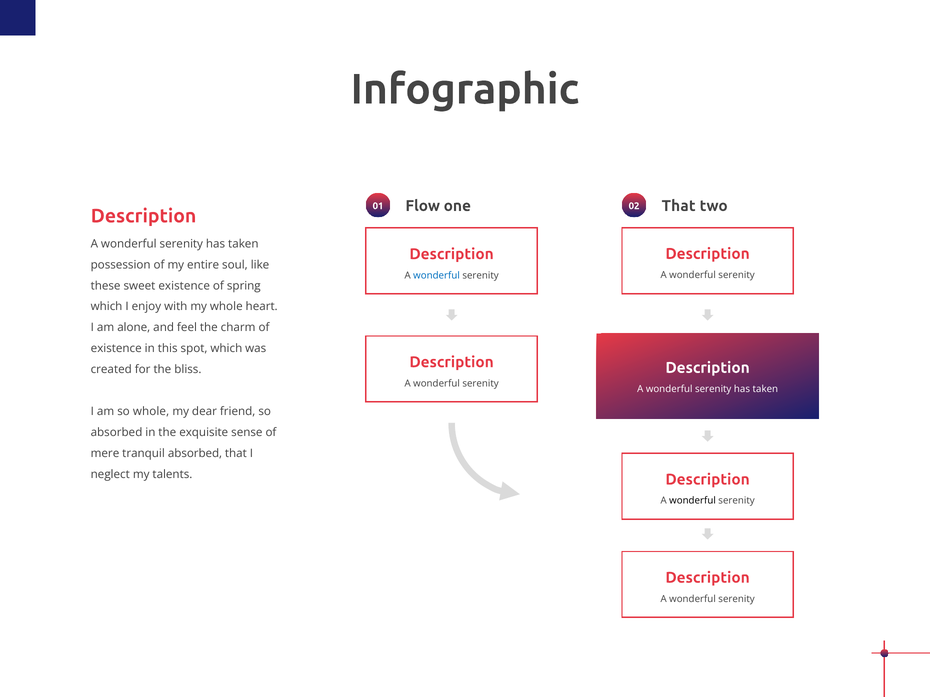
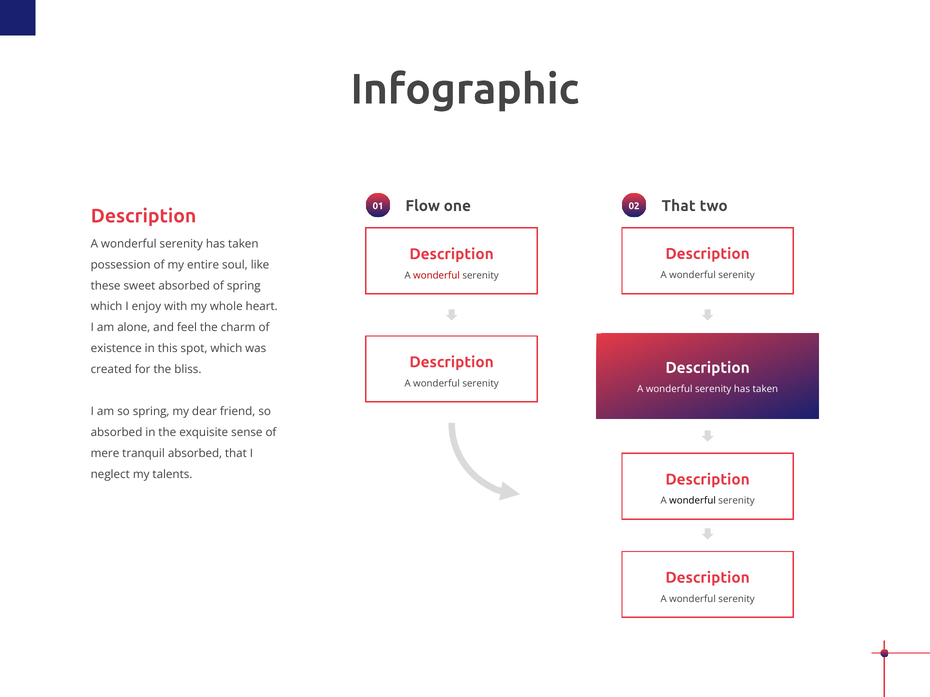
wonderful colour: blue -> red (437, 276)
sweet existence: existence -> absorbed (184, 286)
so whole: whole -> spring (151, 412)
